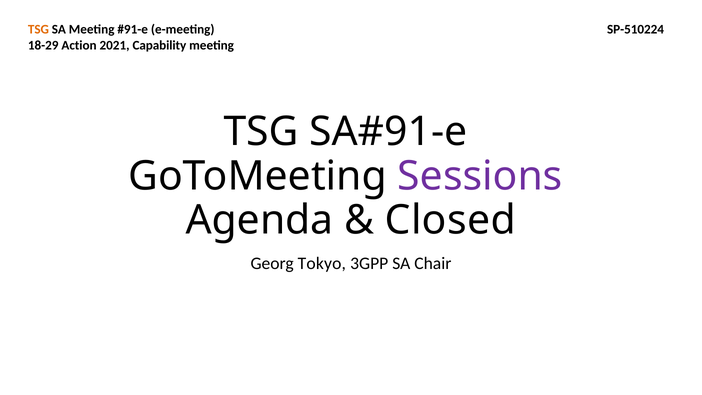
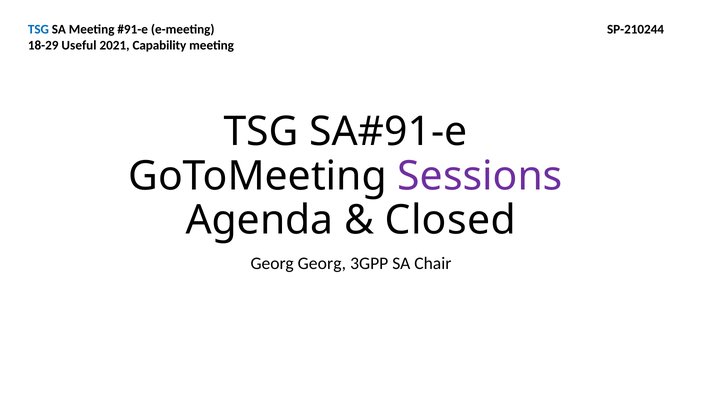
TSG colour: orange -> blue (38, 30)
SP-510224: SP-510224 -> SP-210244 (636, 30)
Action: Action -> Useful (79, 45)
Georg Tokyo: Tokyo -> Georg (322, 263)
